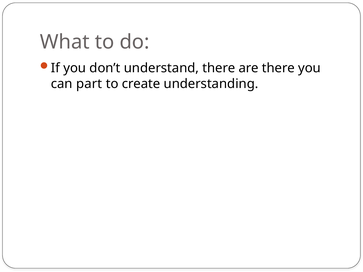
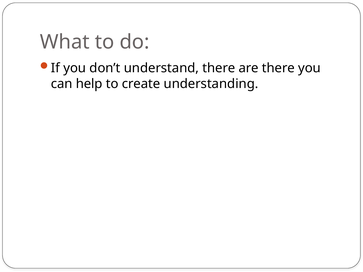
part: part -> help (89, 84)
